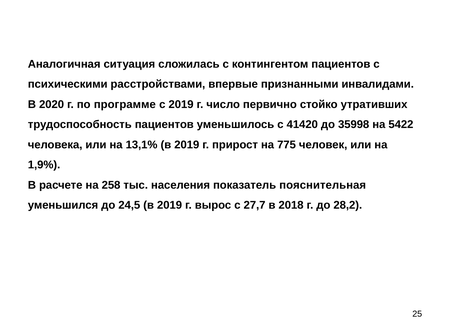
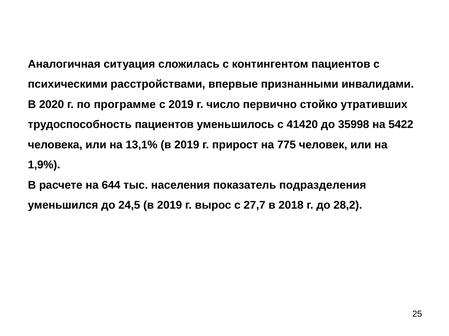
258: 258 -> 644 (111, 185)
пояснительная: пояснительная -> подразделения (323, 185)
